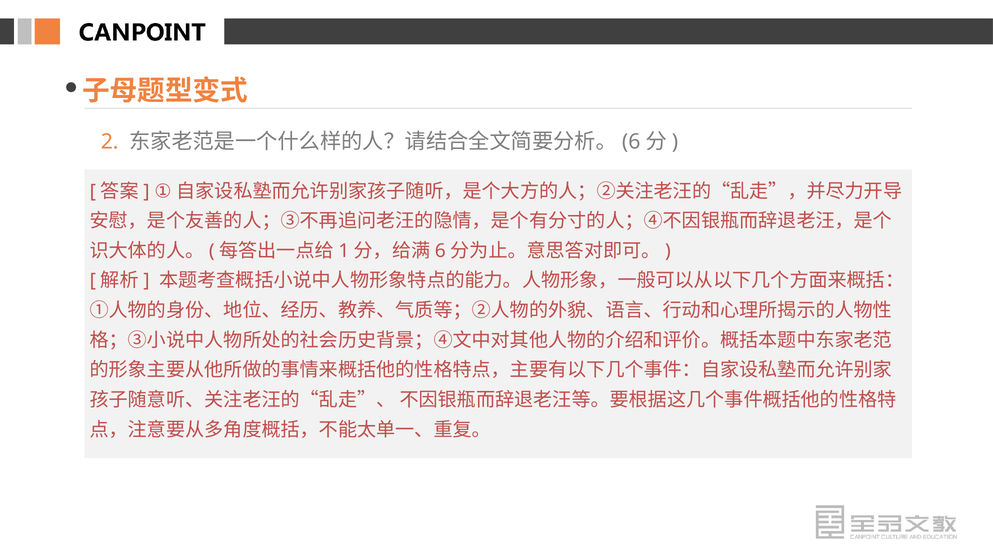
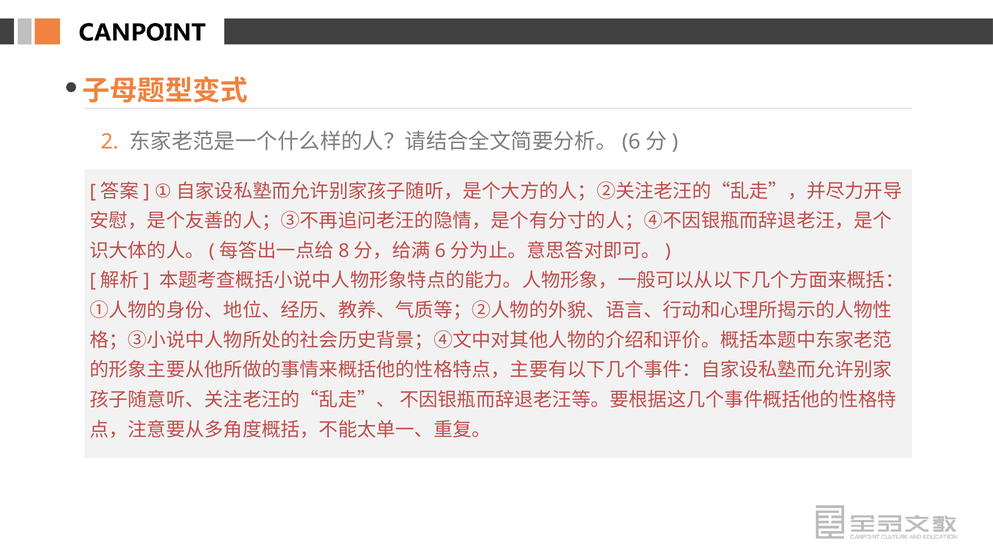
1: 1 -> 8 (344, 251)
